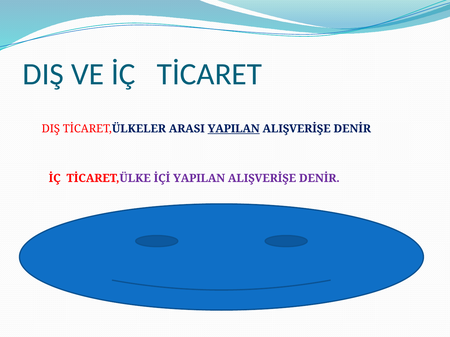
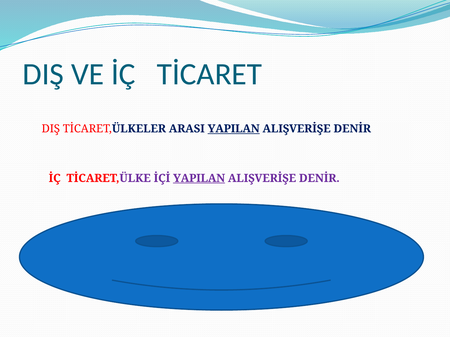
YAPILAN underline: none -> present (199, 178)
